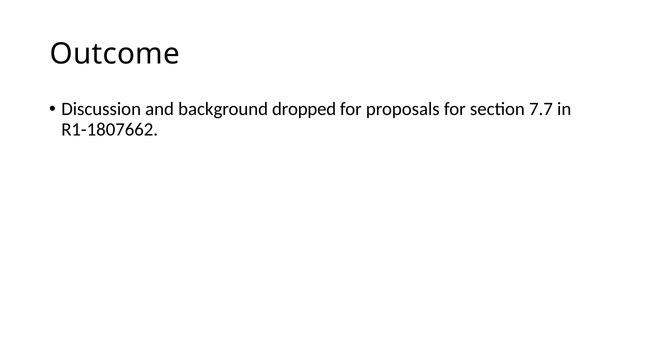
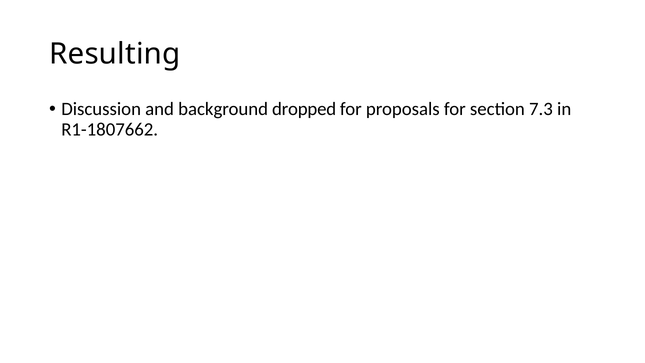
Outcome: Outcome -> Resulting (115, 54)
7.7: 7.7 -> 7.3 (541, 109)
